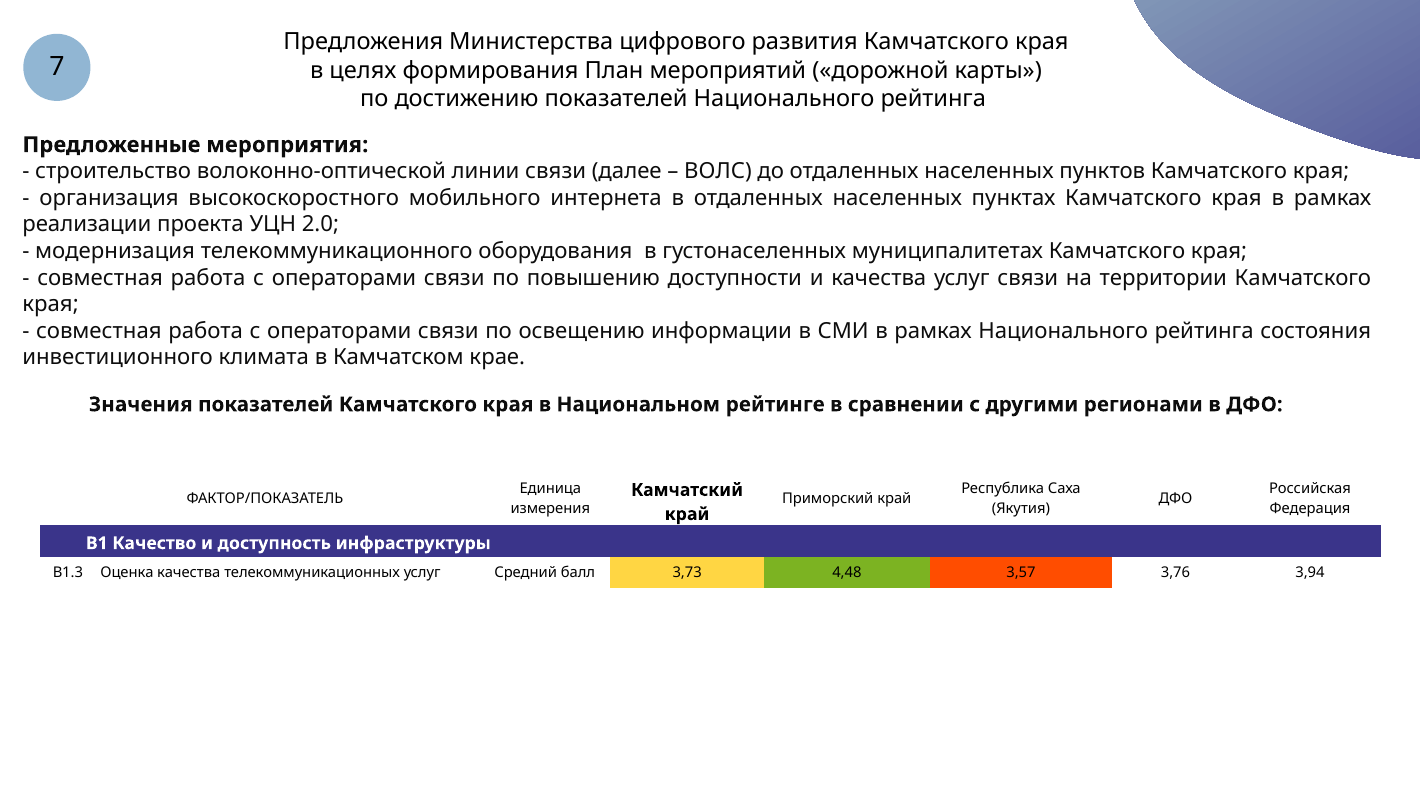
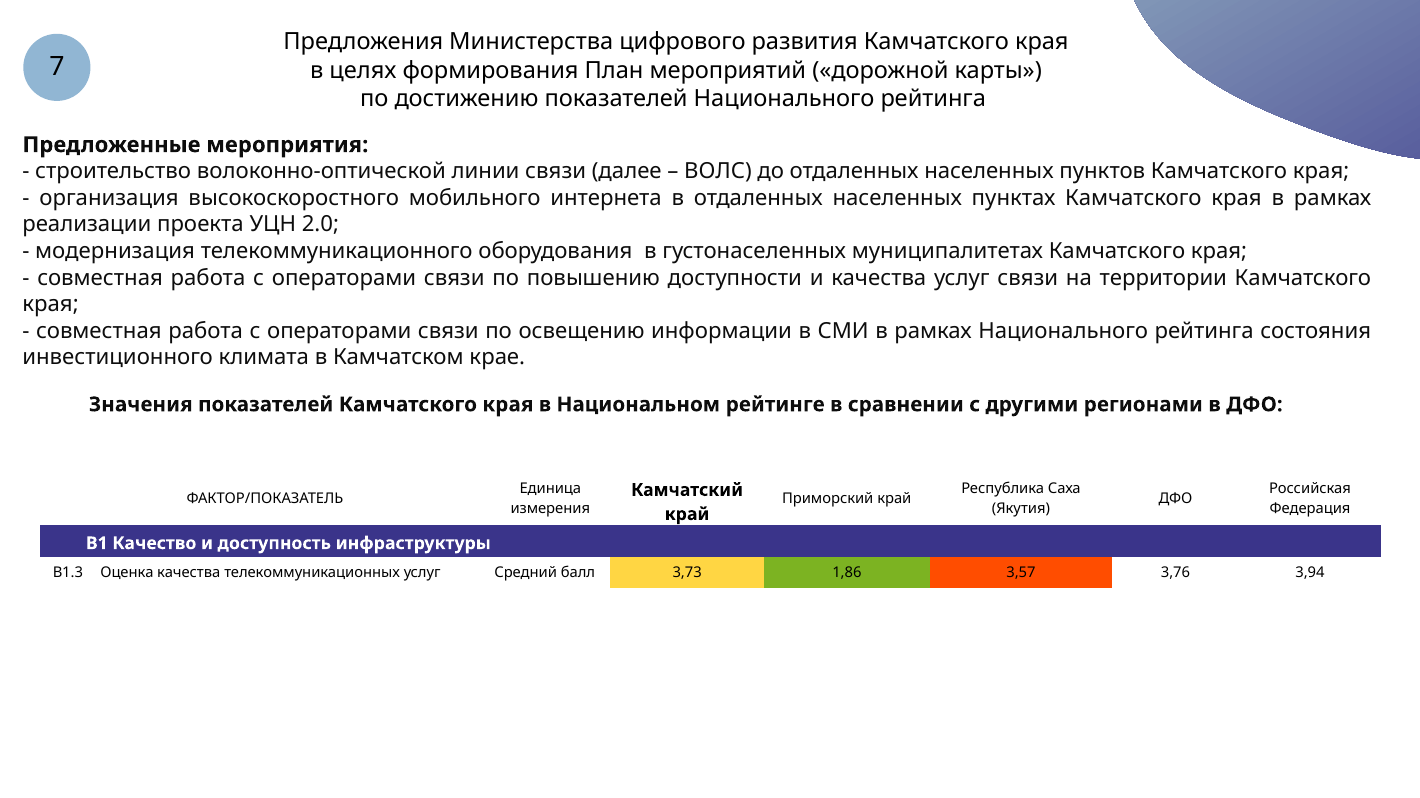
4,48: 4,48 -> 1,86 (847, 574)
